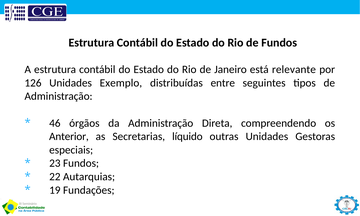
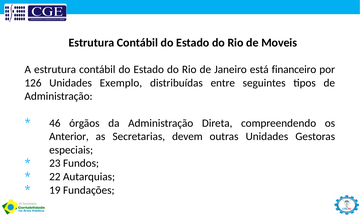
de Fundos: Fundos -> Moveis (279, 43)
relevante: relevante -> financeiro (294, 69)
líquido: líquido -> devem (187, 136)
